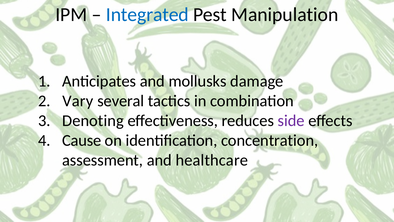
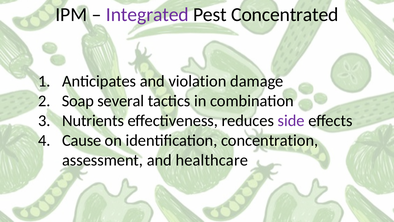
Integrated colour: blue -> purple (147, 15)
Manipulation: Manipulation -> Concentrated (285, 15)
mollusks: mollusks -> violation (198, 81)
Vary: Vary -> Soap (78, 101)
Denoting: Denoting -> Nutrients (93, 120)
